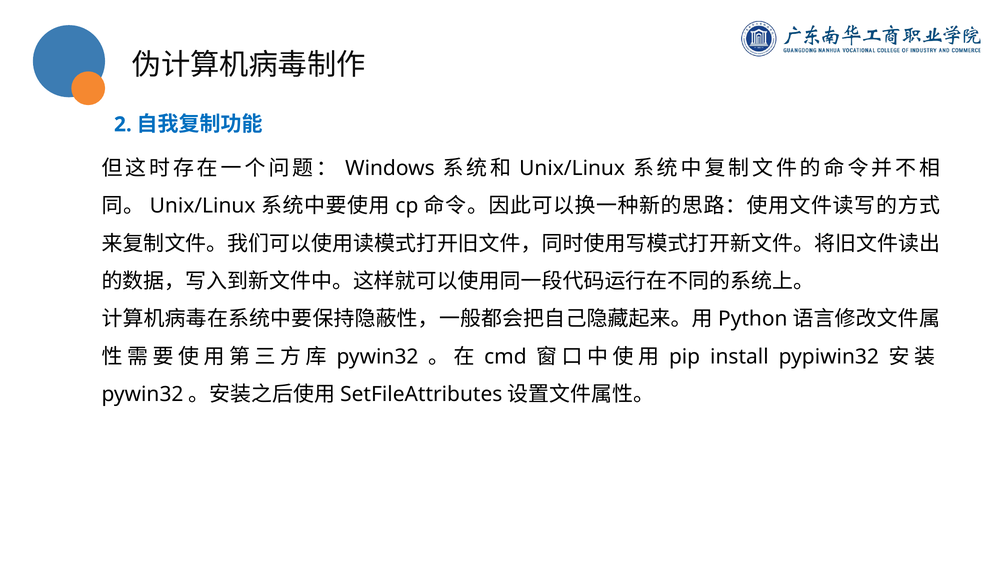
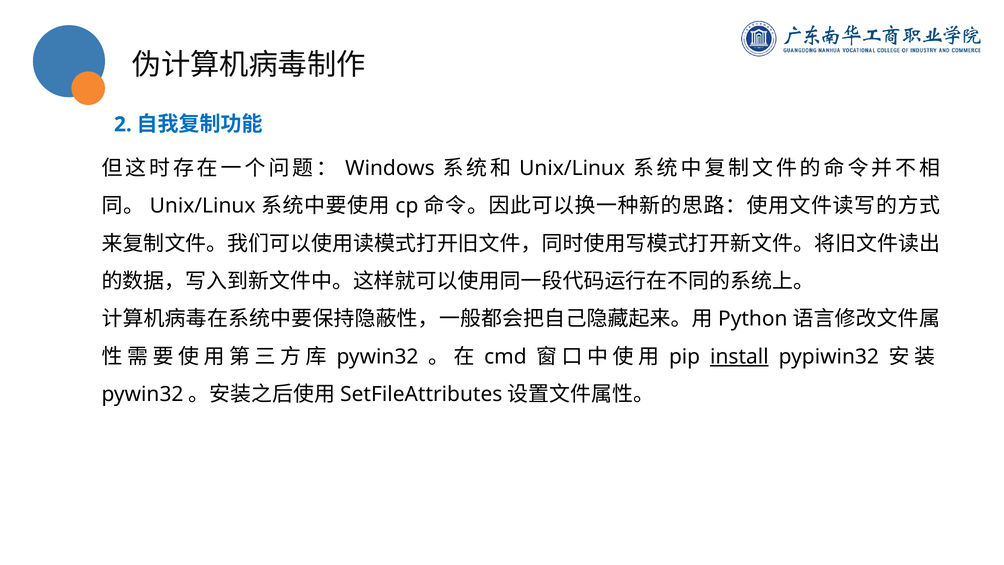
install underline: none -> present (739, 357)
